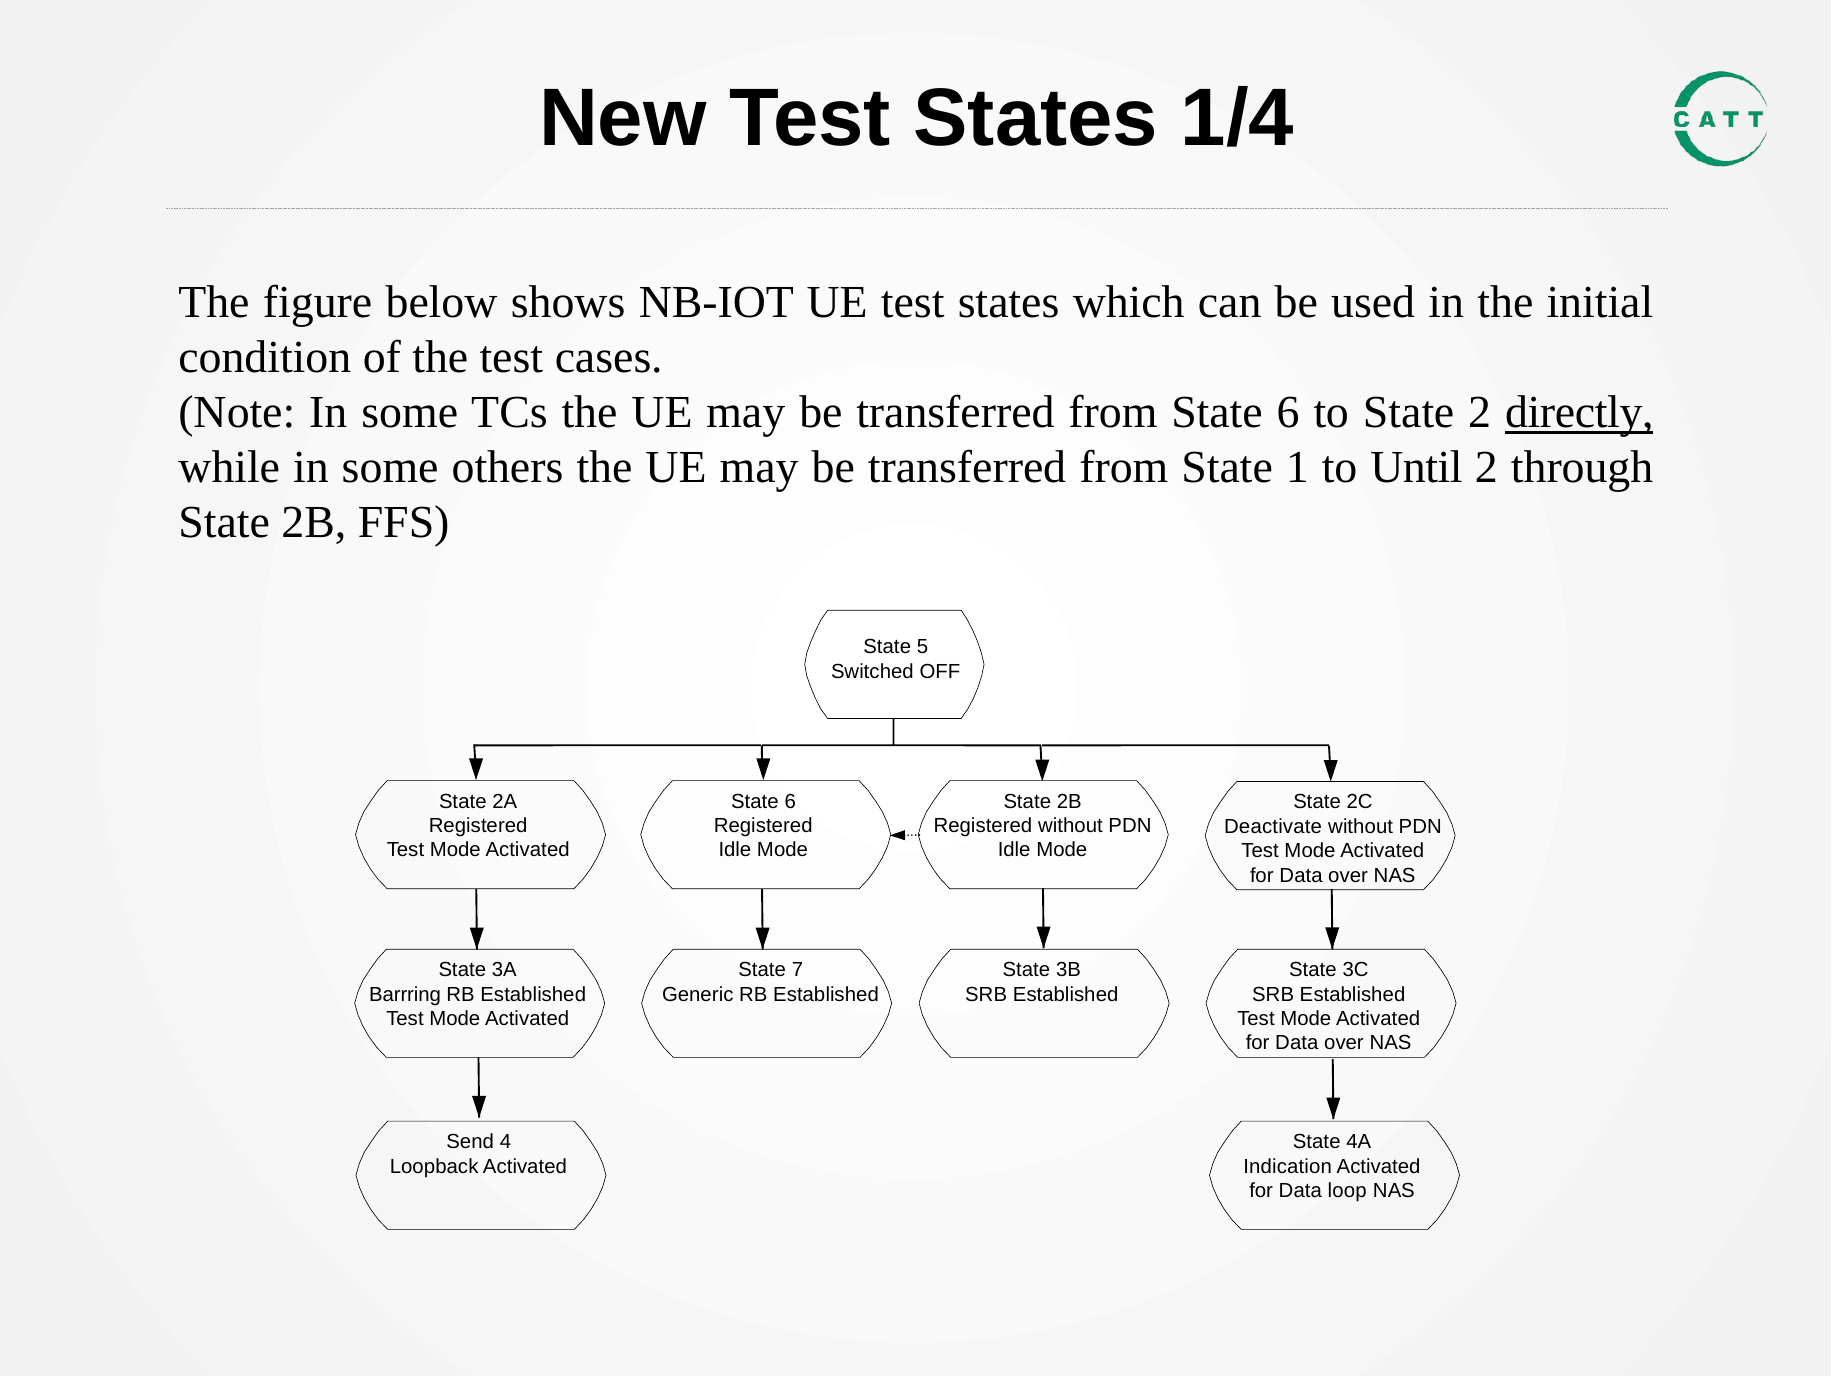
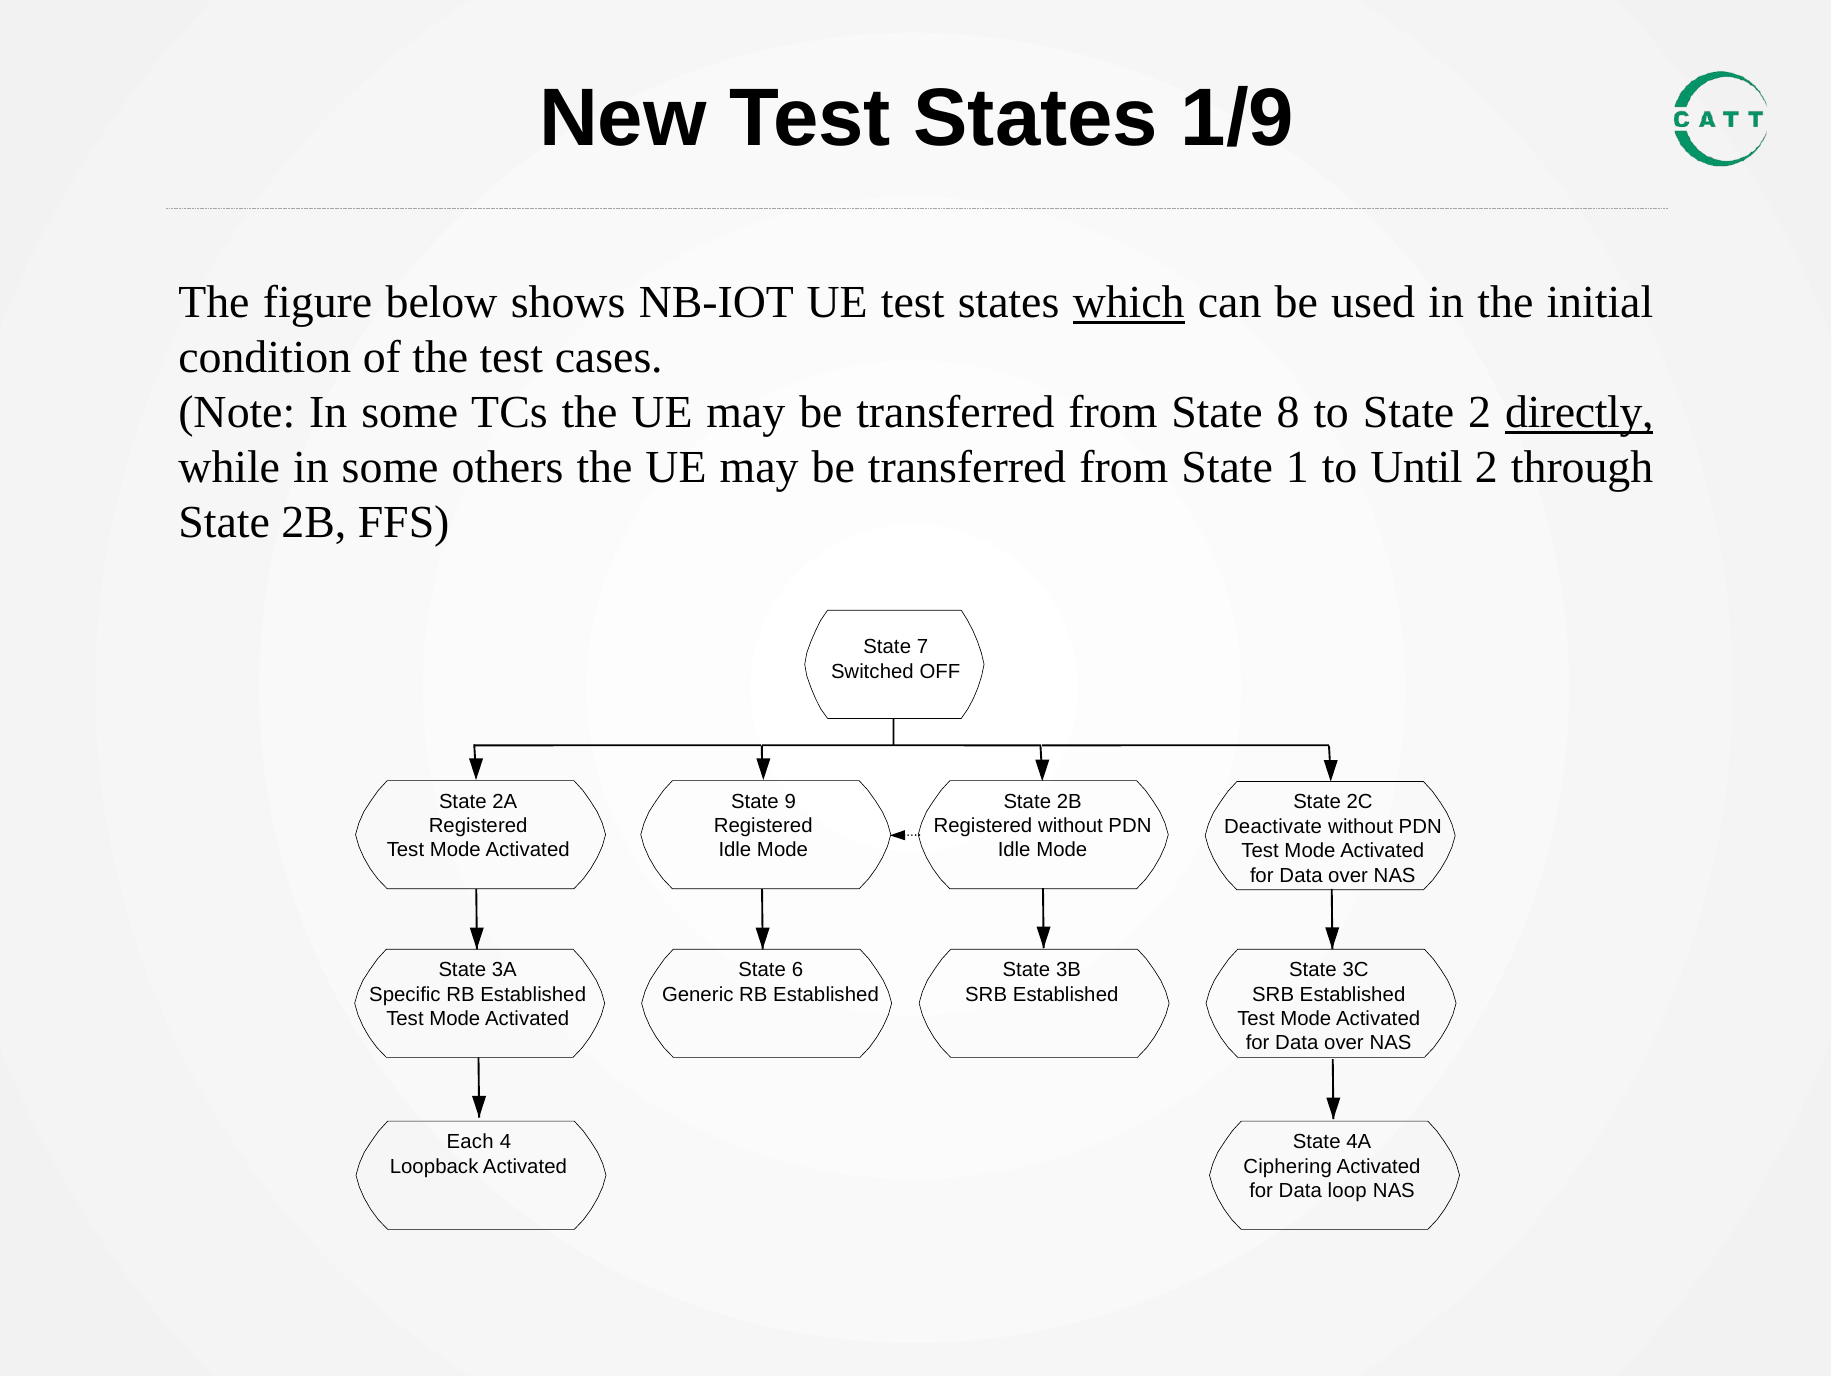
1/4: 1/4 -> 1/9 (1238, 119)
which underline: none -> present (1129, 302)
from State 6: 6 -> 8 (1288, 412)
5: 5 -> 7 (923, 647)
6: 6 -> 9 (790, 801)
7: 7 -> 6 (797, 970)
Barrring: Barrring -> Specific (405, 994)
Send: Send -> Each (470, 1142)
Indication: Indication -> Ciphering (1288, 1166)
